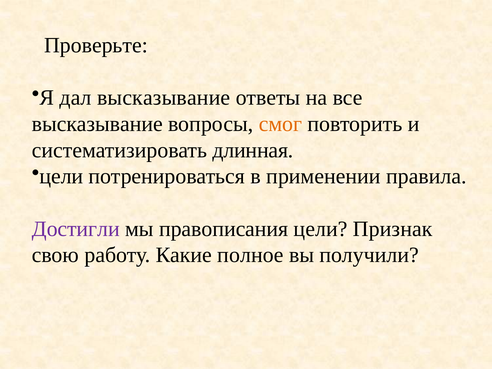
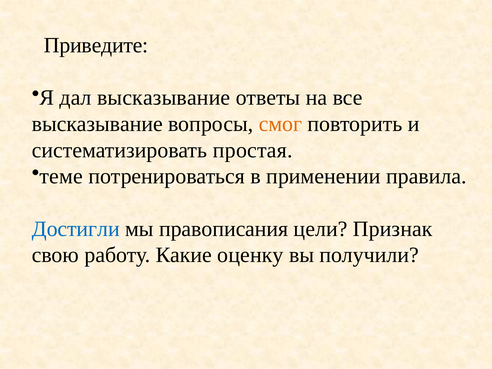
Проверьте: Проверьте -> Приведите (96, 45)
длинная: длинная -> простая (253, 150)
цели: цели -> теме (61, 176)
Достигли colour: purple -> blue (76, 229)
полное: полное -> оценку (250, 255)
